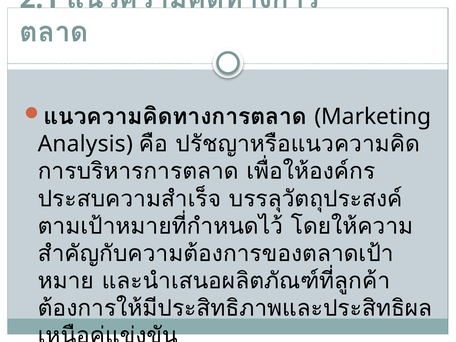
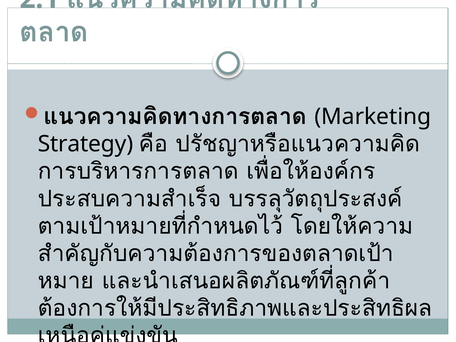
Analysis: Analysis -> Strategy (86, 144)
